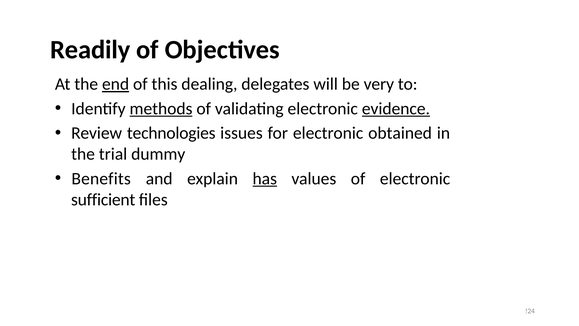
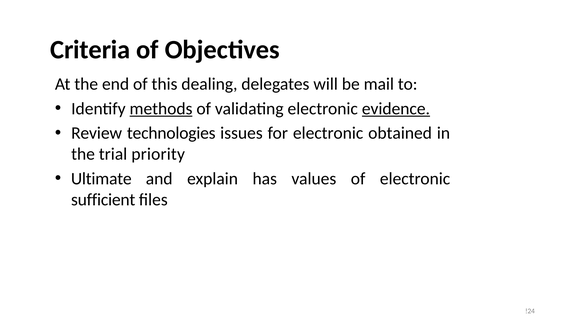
Readily: Readily -> Criteria (90, 50)
end underline: present -> none (116, 84)
very: very -> mail (379, 84)
dummy: dummy -> priority (158, 154)
Benefits: Benefits -> Ultimate (101, 179)
has underline: present -> none (265, 179)
